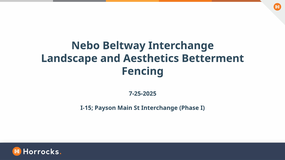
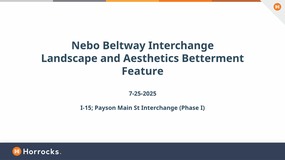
Fencing: Fencing -> Feature (143, 71)
